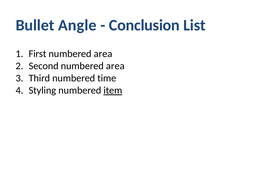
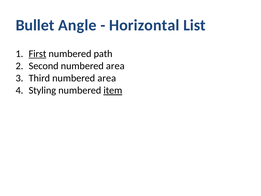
Conclusion: Conclusion -> Horizontal (144, 25)
First underline: none -> present (37, 54)
area: area -> path (103, 54)
Third numbered time: time -> area (107, 78)
